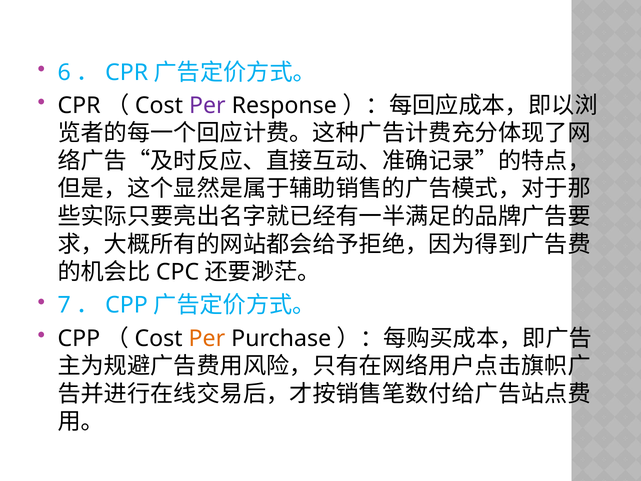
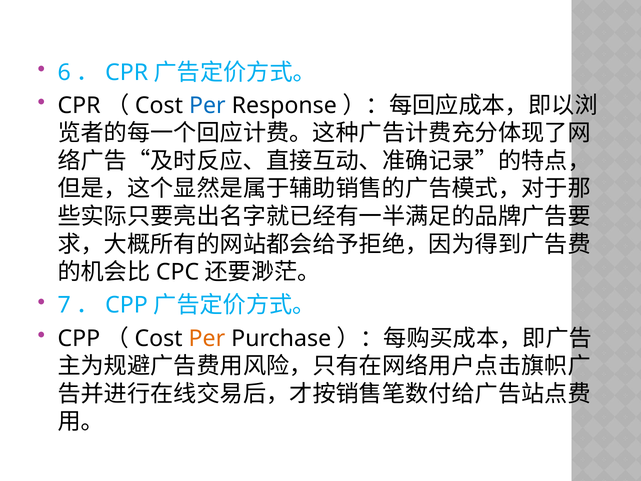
Per colour: purple -> blue (207, 105)
